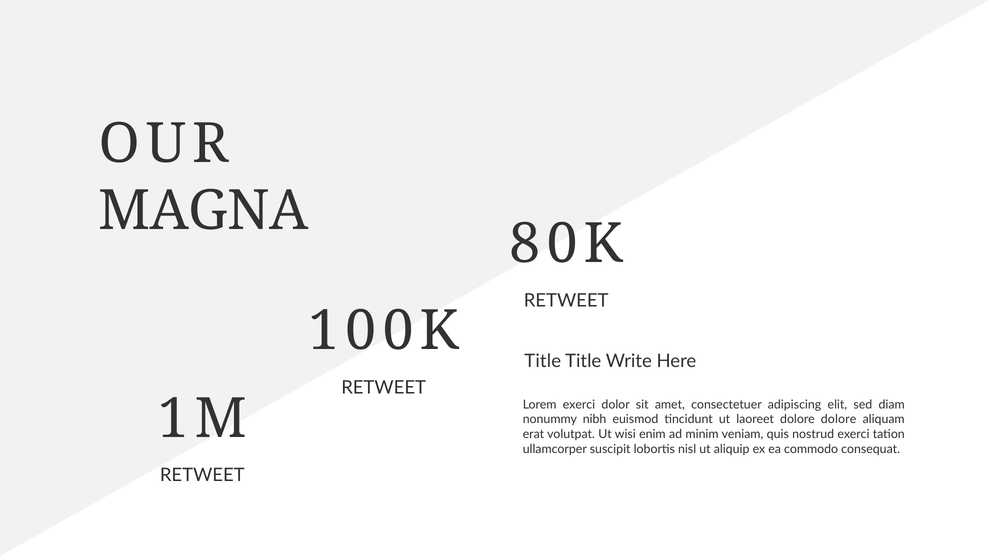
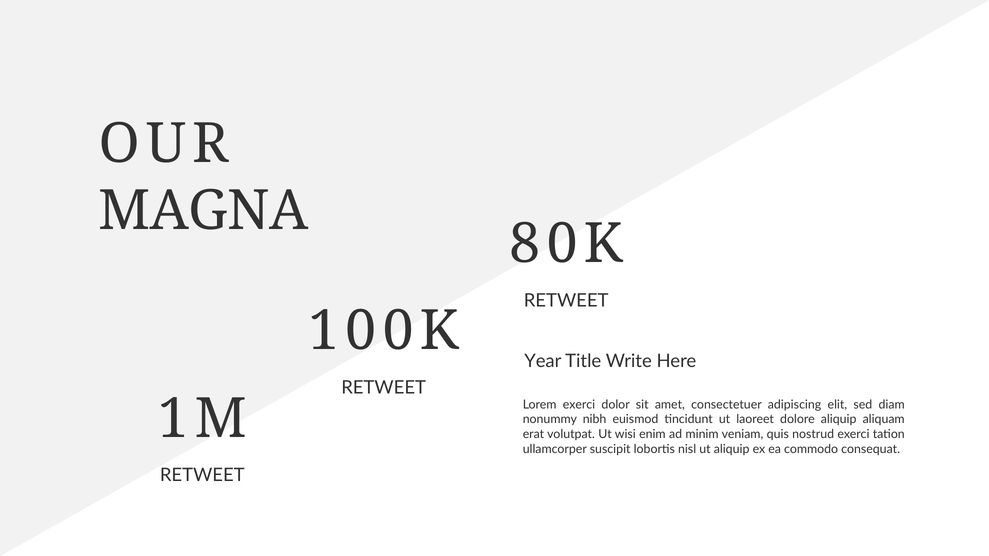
Title: Title -> Year (543, 361)
dolore dolore: dolore -> aliquip (839, 420)
